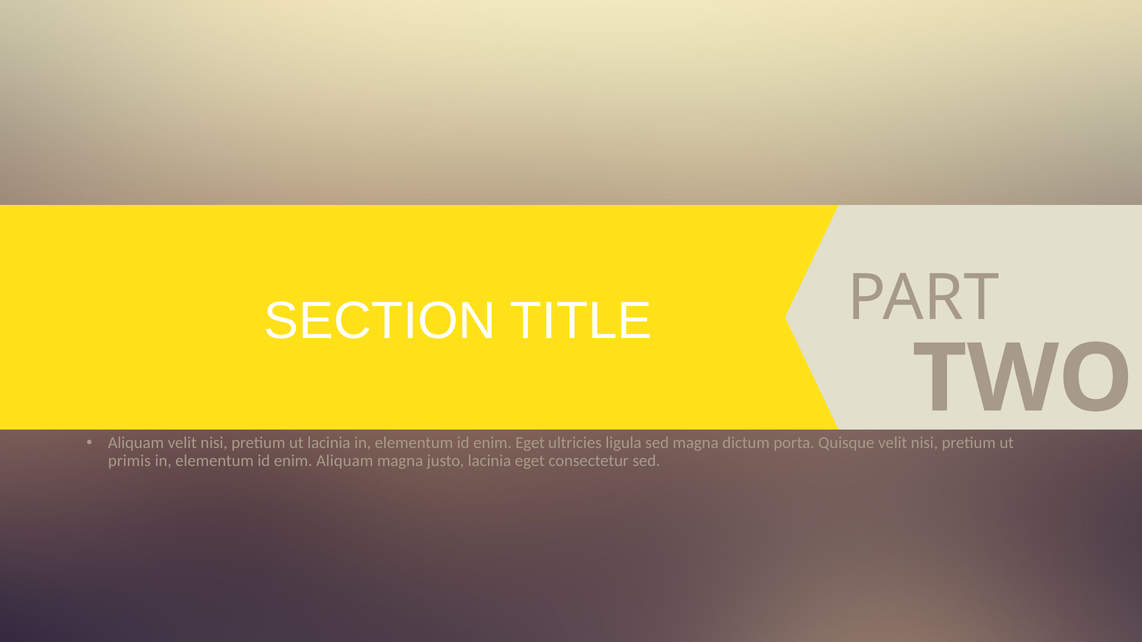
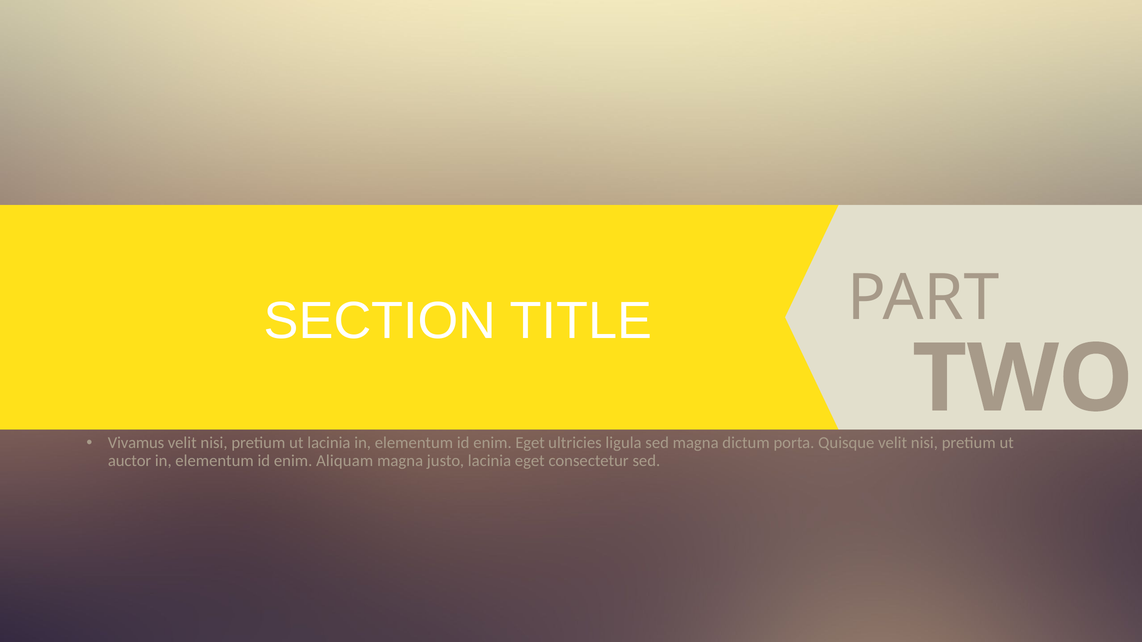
Aliquam: Aliquam -> Vivamus (136, 443)
primis: primis -> auctor (130, 461)
